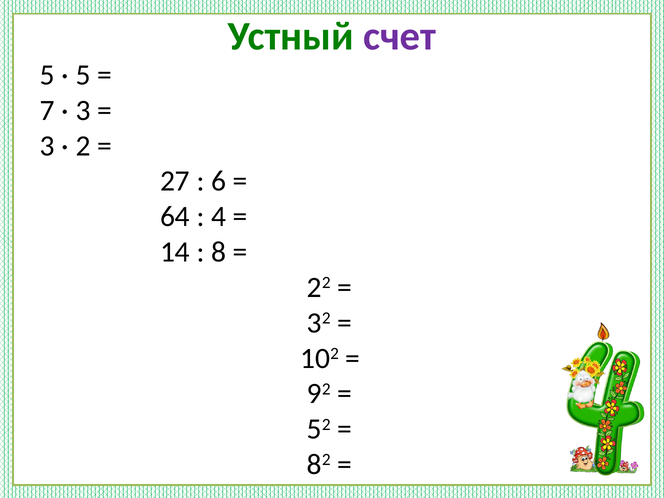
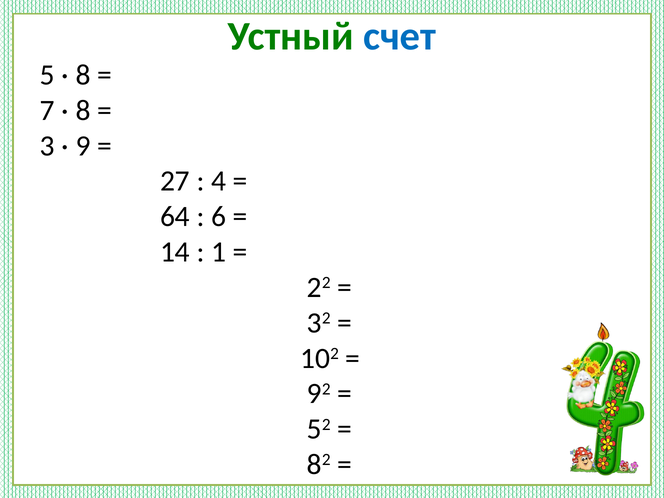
счет colour: purple -> blue (400, 36)
5: 5 -> 8 (83, 75)
3: 3 -> 8 (83, 110)
2: 2 -> 9 (83, 146)
6: 6 -> 4 (219, 181)
4: 4 -> 6 (219, 217)
8: 8 -> 1 (219, 252)
